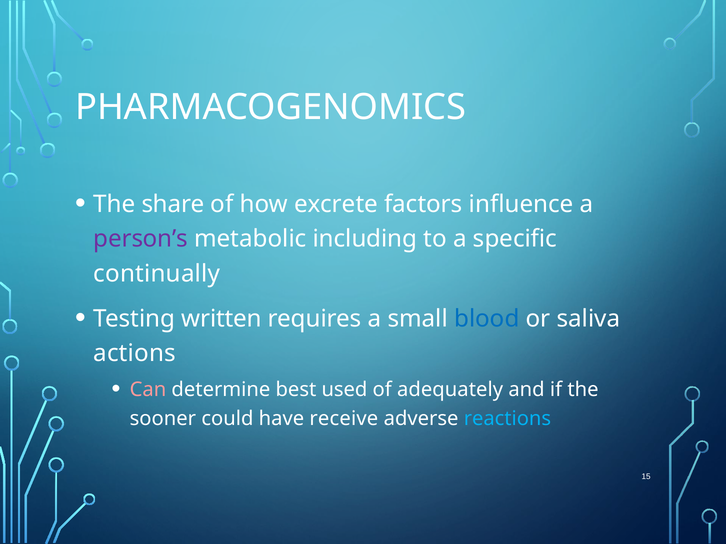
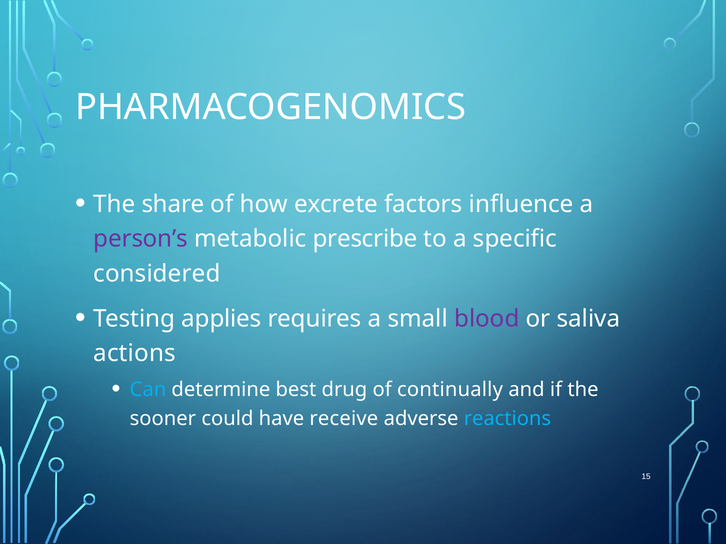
including: including -> prescribe (365, 239)
continually: continually -> considered (157, 274)
written: written -> applies (221, 319)
blood colour: blue -> purple (487, 319)
Can colour: pink -> light blue (148, 390)
used: used -> drug (344, 390)
adequately: adequately -> continually (450, 390)
